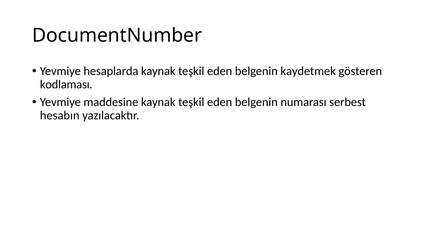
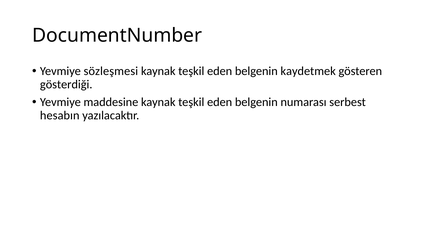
hesaplarda: hesaplarda -> sözleşmesi (111, 71)
kodlaması: kodlaması -> gösterdiği (66, 84)
